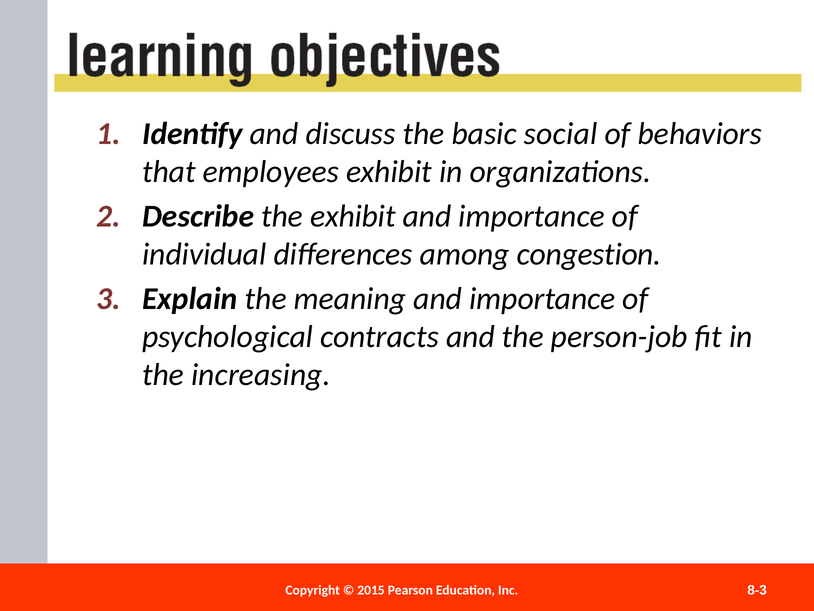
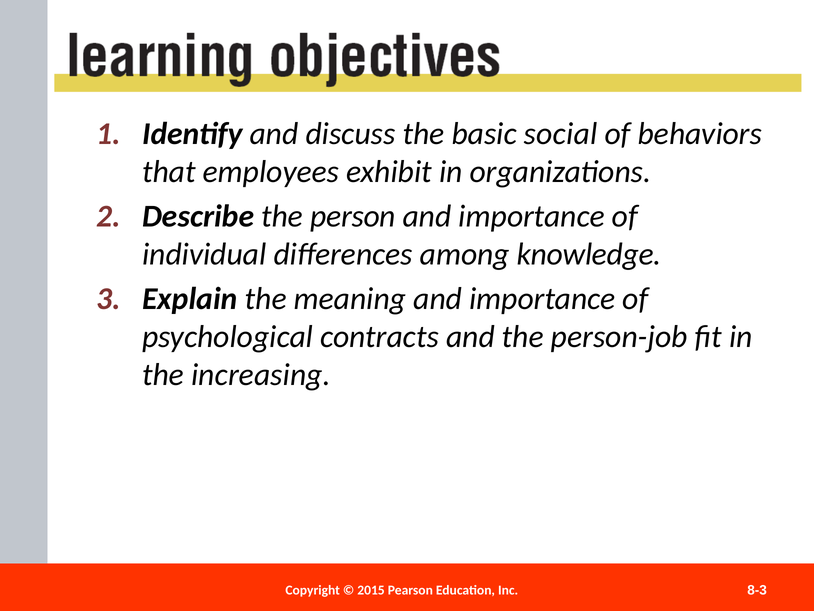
the exhibit: exhibit -> person (353, 216)
congestion: congestion -> knowledge (589, 254)
